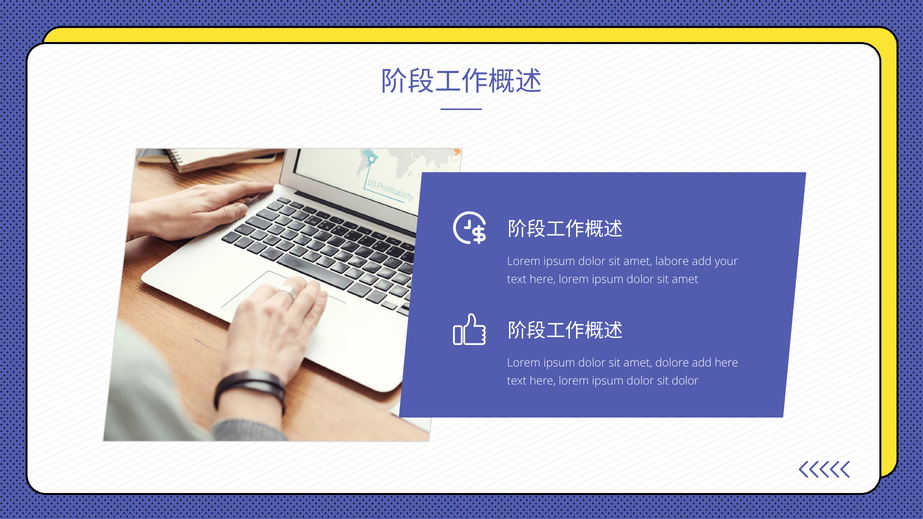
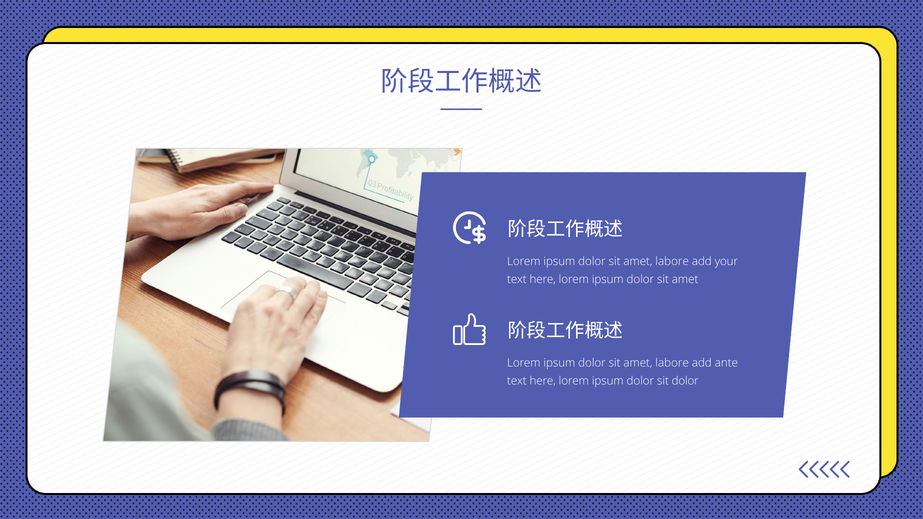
dolore: dolore -> labore (672, 363)
add here: here -> ante (726, 363)
